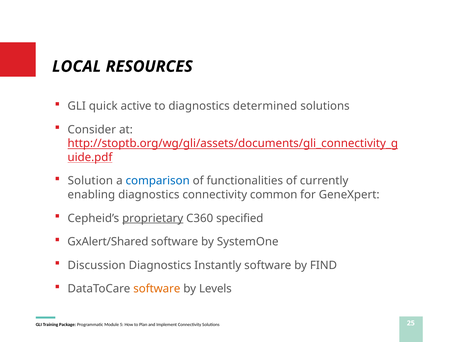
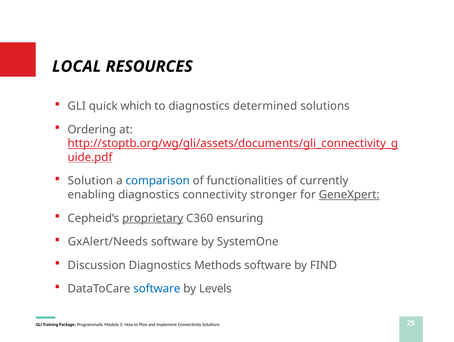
active: active -> which (136, 106)
Consider: Consider -> Ordering (92, 130)
common: common -> stronger (274, 194)
GeneXpert underline: none -> present (349, 194)
specified: specified -> ensuring (240, 218)
GxAlert/Shared: GxAlert/Shared -> GxAlert/Needs (108, 242)
Instantly: Instantly -> Methods (218, 265)
software colour: orange -> blue (157, 289)
